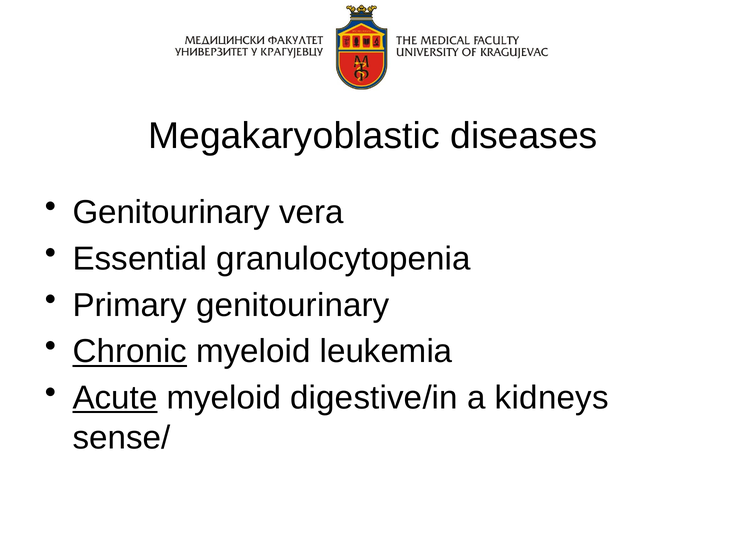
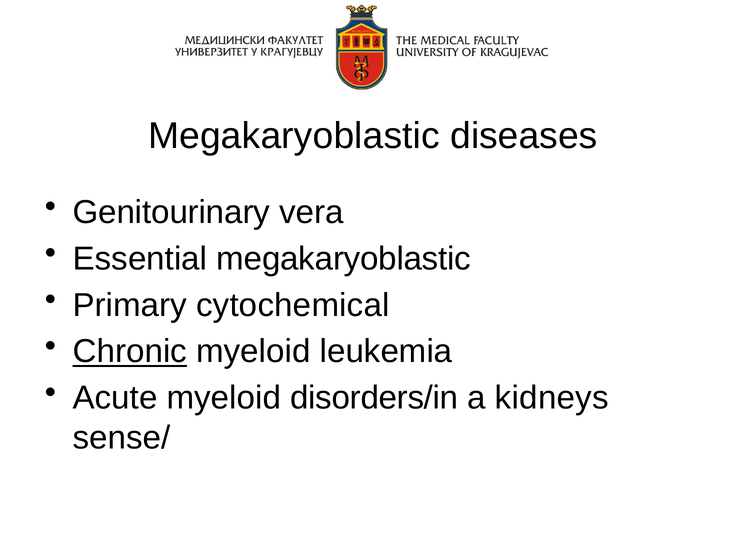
Essential granulocytopenia: granulocytopenia -> megakaryoblastic (344, 259)
Primary genitourinary: genitourinary -> cytochemical (293, 305)
Acute underline: present -> none (115, 398)
digestive/in: digestive/in -> disorders/in (374, 398)
